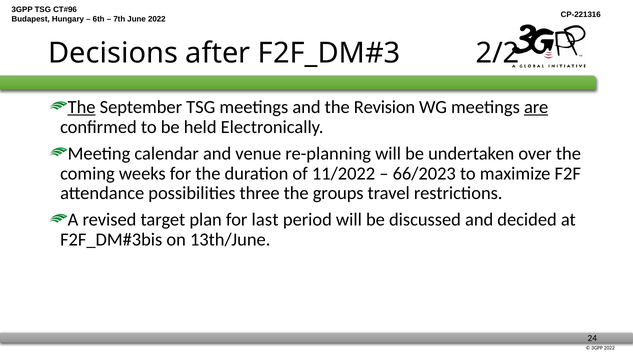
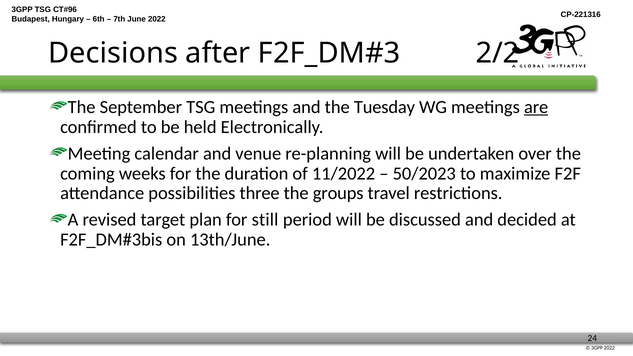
The underline: present -> none (82, 107)
Revision: Revision -> Tuesday (384, 107)
66/2023: 66/2023 -> 50/2023 (424, 173)
last: last -> still (265, 220)
